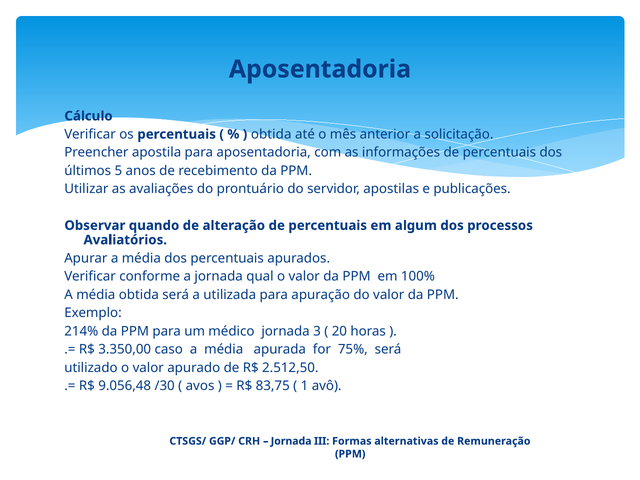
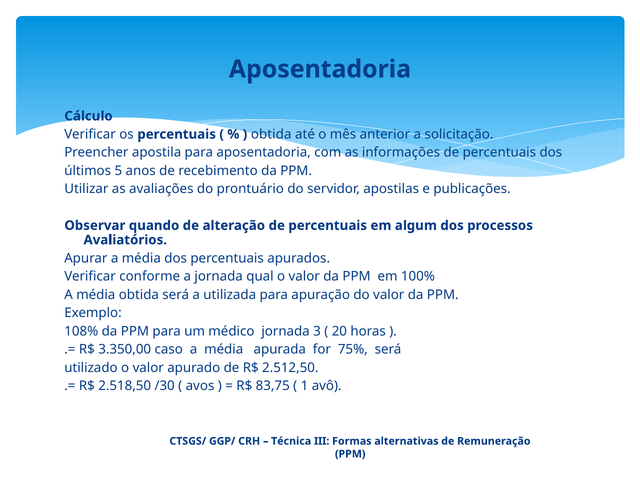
214%: 214% -> 108% (81, 331)
9.056,48: 9.056,48 -> 2.518,50 (125, 386)
Jornada: Jornada -> Técnica (291, 441)
